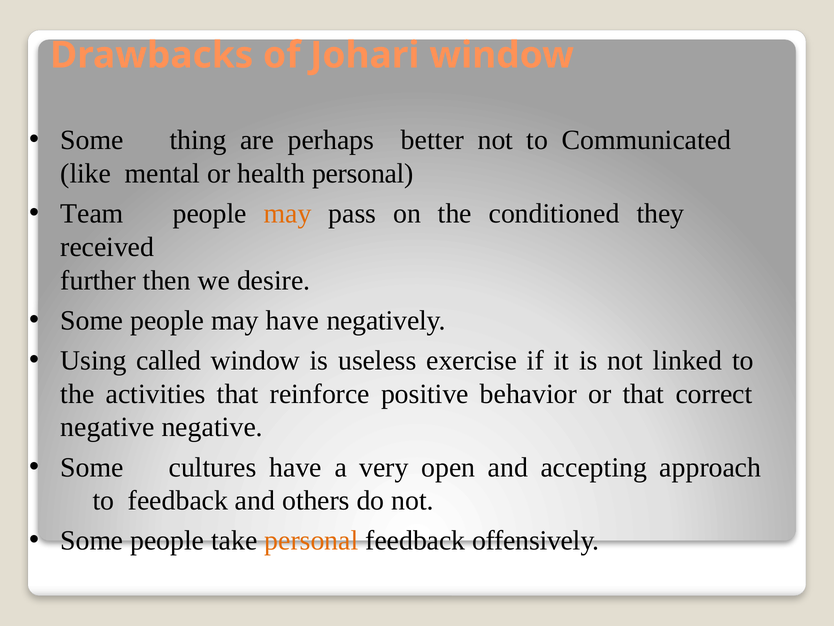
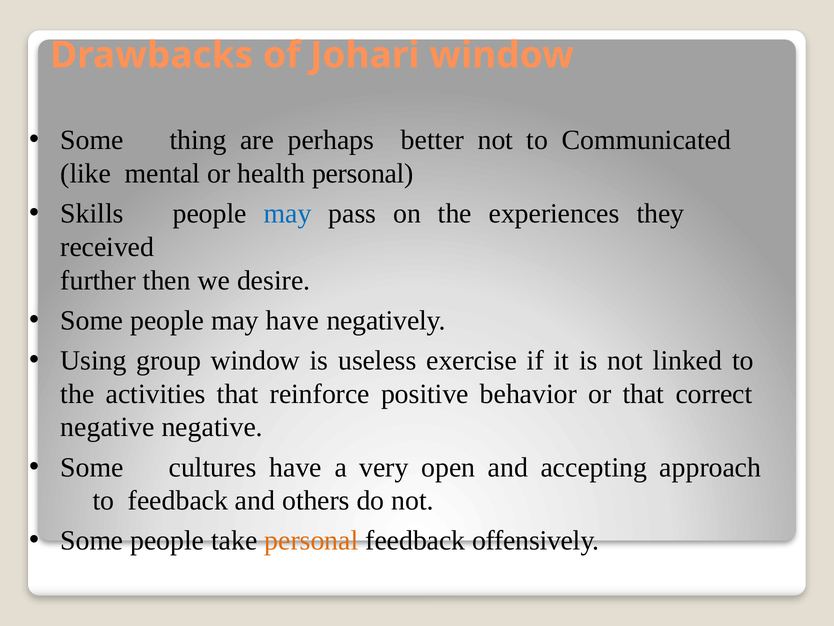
Team: Team -> Skills (92, 213)
may colour: orange -> blue (288, 213)
conditioned: conditioned -> experiences (554, 213)
called: called -> group (169, 360)
